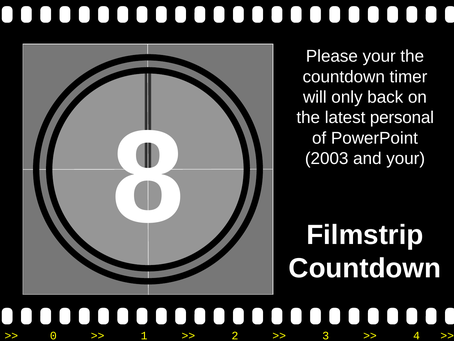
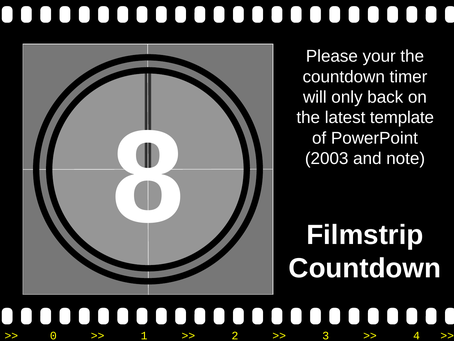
personal: personal -> template (402, 118)
and your: your -> note (406, 158)
